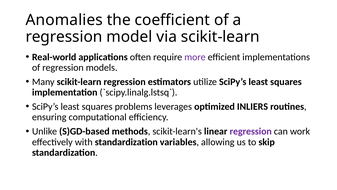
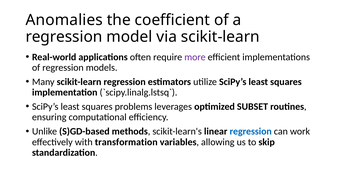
INLIERS: INLIERS -> SUBSET (253, 106)
regression colour: purple -> blue (251, 131)
with standardization: standardization -> transformation (126, 142)
